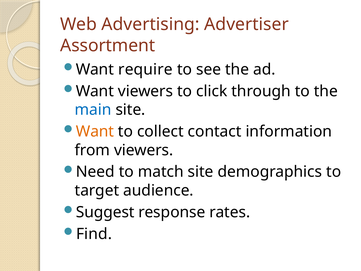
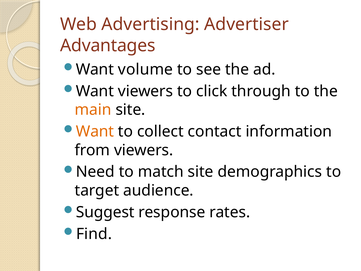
Assortment: Assortment -> Advantages (108, 45)
require: require -> volume (145, 69)
main colour: blue -> orange (93, 110)
